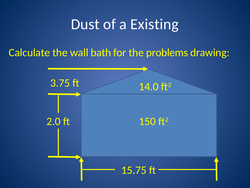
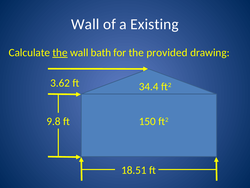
Dust: Dust -> Wall (85, 24)
the underline: none -> present (60, 52)
problems: problems -> provided (167, 52)
3.75: 3.75 -> 3.62 (60, 83)
14.0: 14.0 -> 34.4 (149, 86)
2.0: 2.0 -> 9.8 (54, 121)
15.75: 15.75 -> 18.51 (134, 170)
